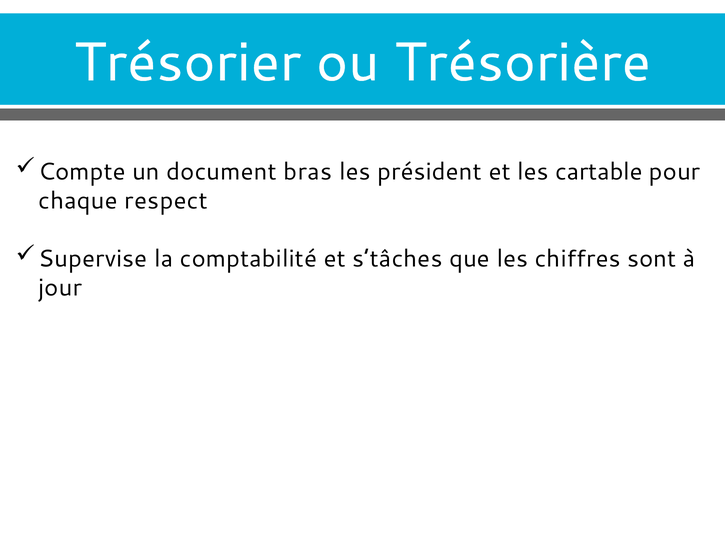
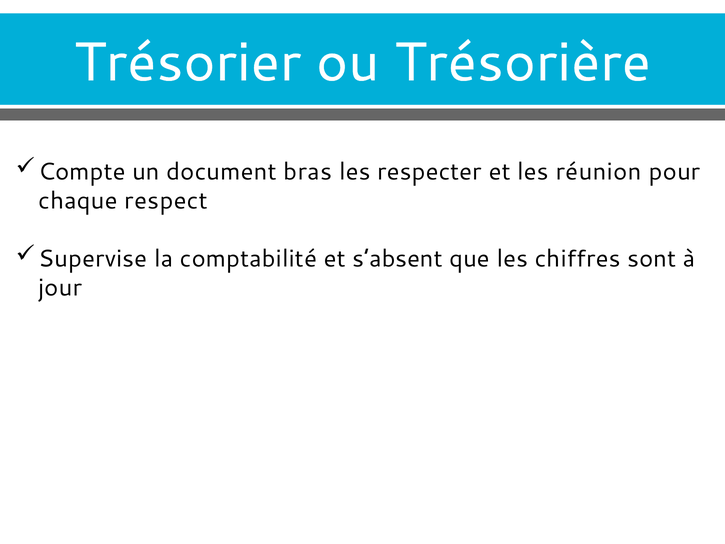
président: président -> respecter (430, 172)
cartable: cartable -> réunion (599, 172)
s’tâches: s’tâches -> s’absent (398, 259)
